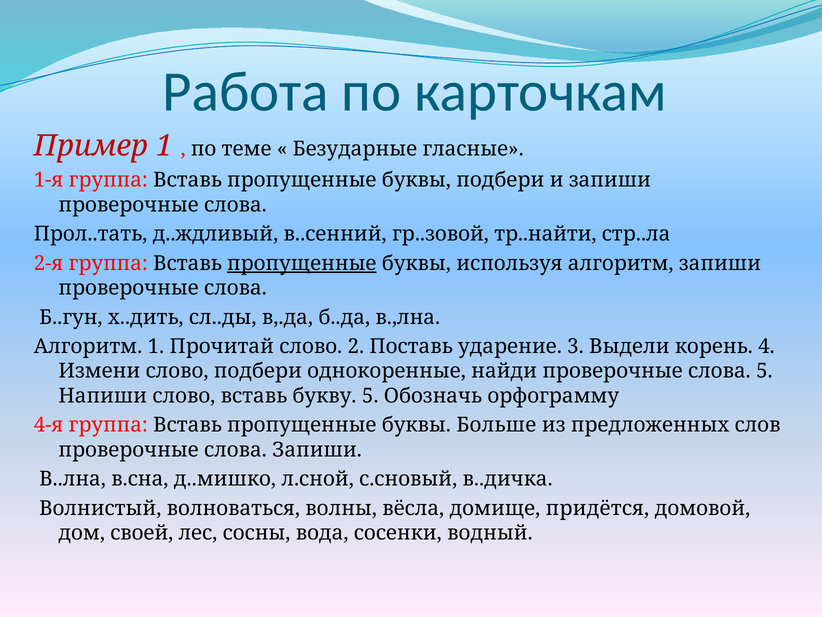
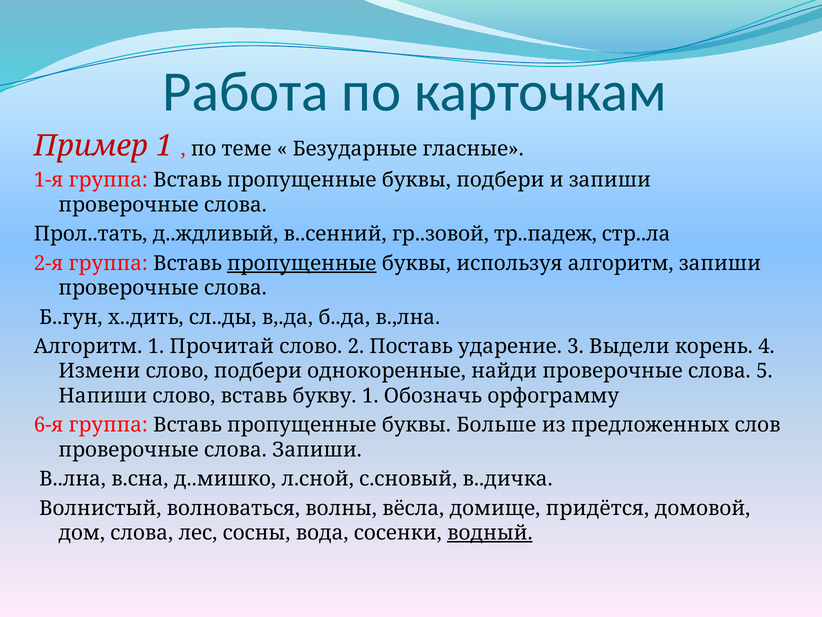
тр..найти: тр..найти -> тр..падеж (545, 234)
букву 5: 5 -> 1 (370, 396)
4-я: 4-я -> 6-я (49, 425)
дом своей: своей -> слова (142, 533)
водный underline: none -> present (490, 533)
